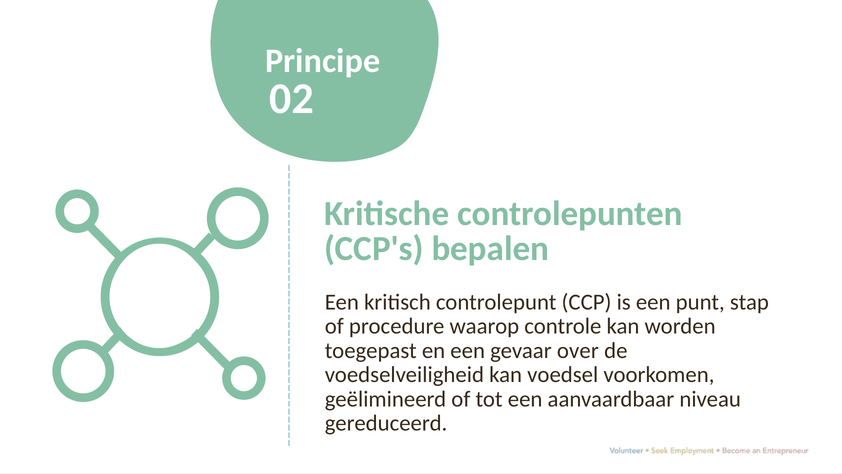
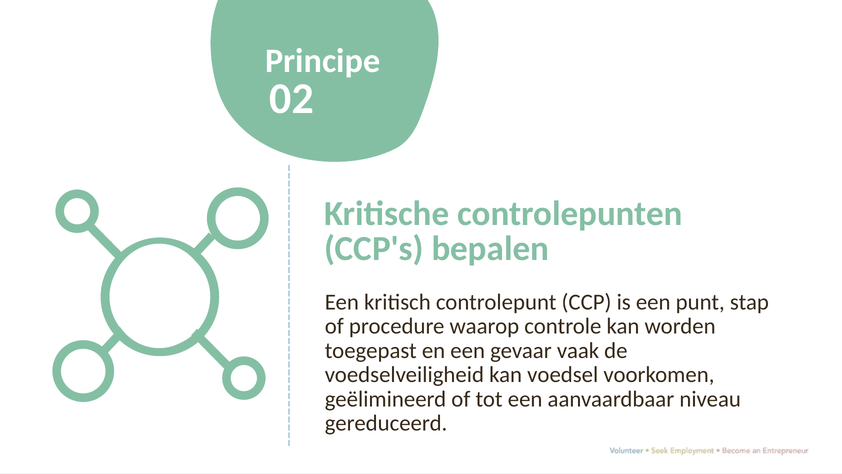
over: over -> vaak (578, 350)
